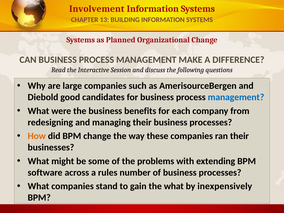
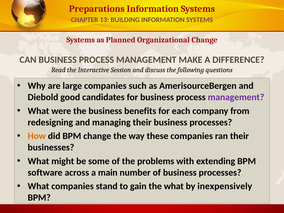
Involvement: Involvement -> Preparations (97, 9)
management colour: blue -> purple (236, 97)
rules: rules -> main (108, 172)
